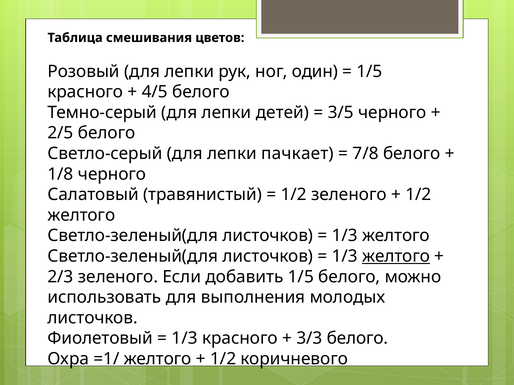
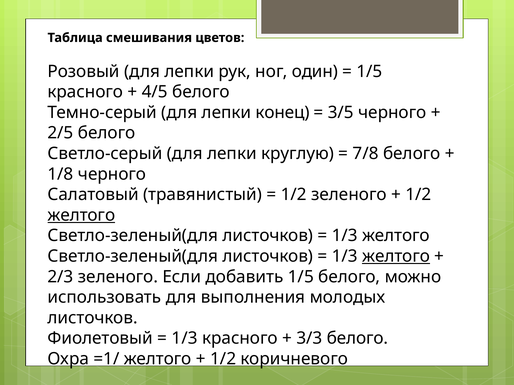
детей: детей -> конец (282, 113)
пачкает: пачкает -> круглую (298, 154)
желтого underline: none -> present (81, 215)
